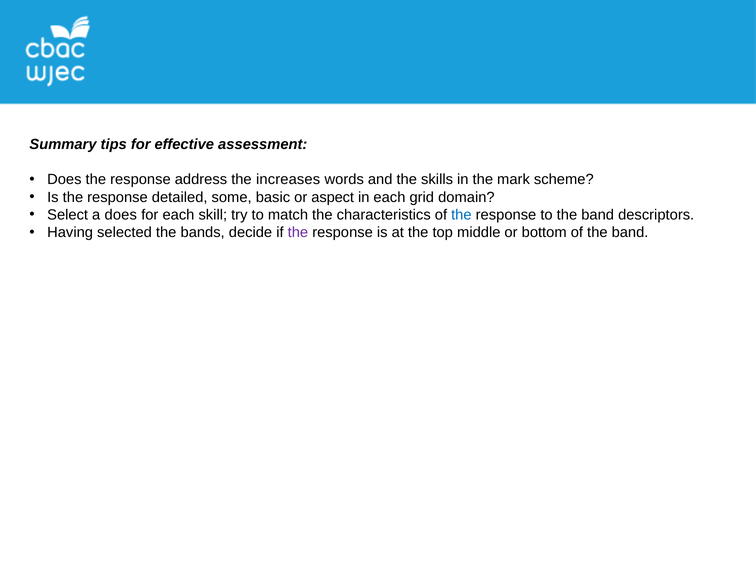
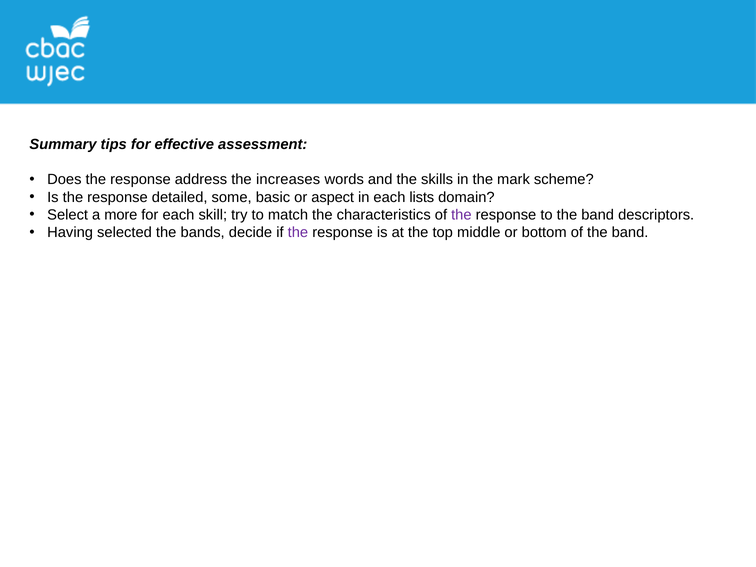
grid: grid -> lists (422, 197)
a does: does -> more (121, 215)
the colour: blue -> purple (461, 215)
